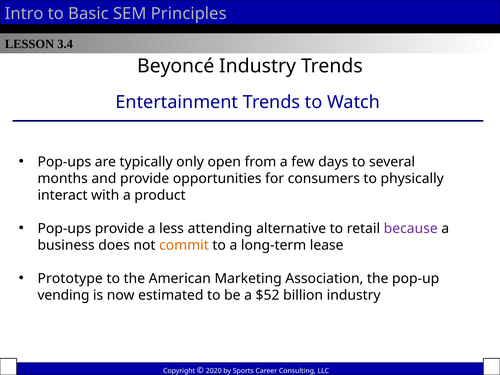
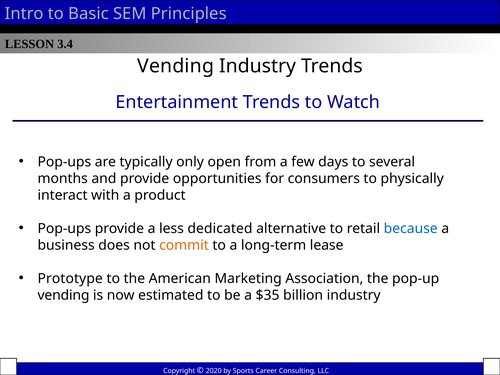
Beyoncé: Beyoncé -> Vending (176, 66)
attending: attending -> dedicated (220, 228)
because colour: purple -> blue (411, 228)
$52: $52 -> $35 (268, 295)
